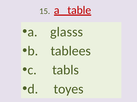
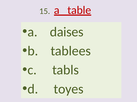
glasss: glasss -> daises (67, 32)
